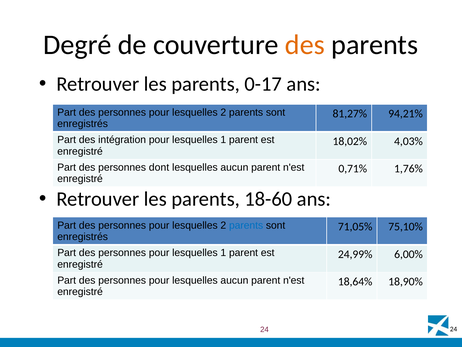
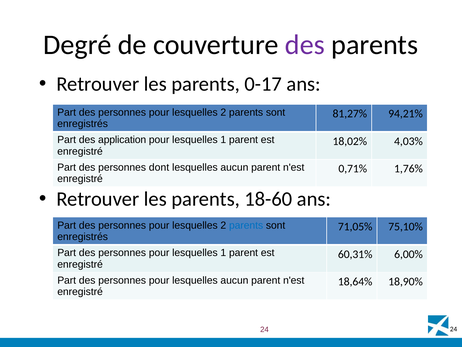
des colour: orange -> purple (305, 45)
intégration: intégration -> application (122, 140)
24,99%: 24,99% -> 60,31% (355, 254)
